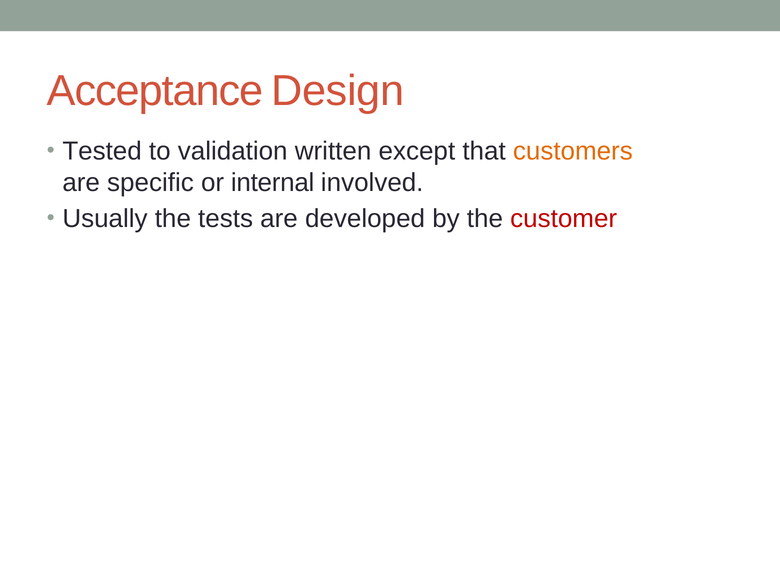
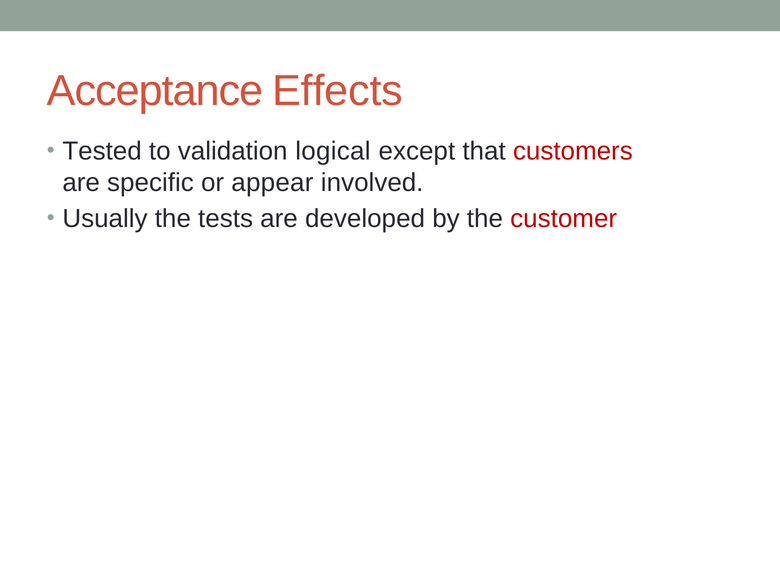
Design: Design -> Effects (338, 91)
written: written -> logical (333, 151)
customers colour: orange -> red (573, 151)
internal: internal -> appear (272, 183)
